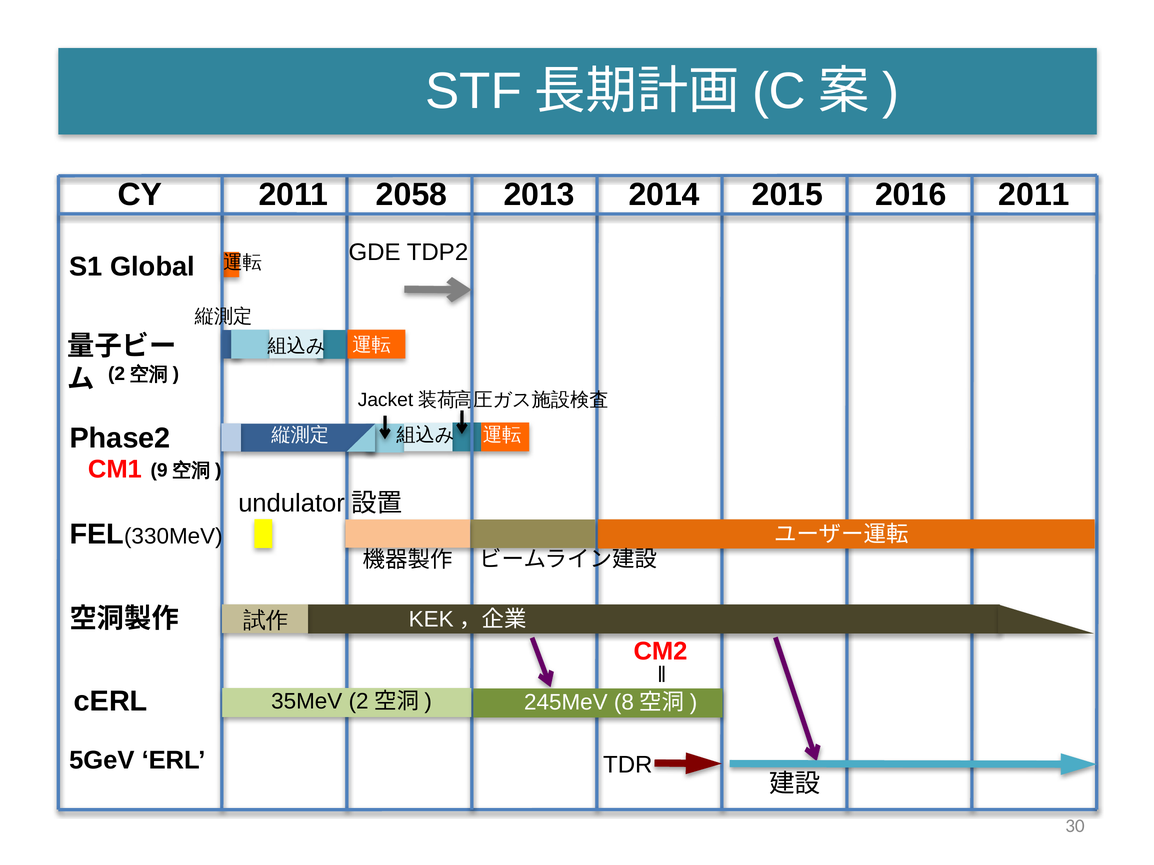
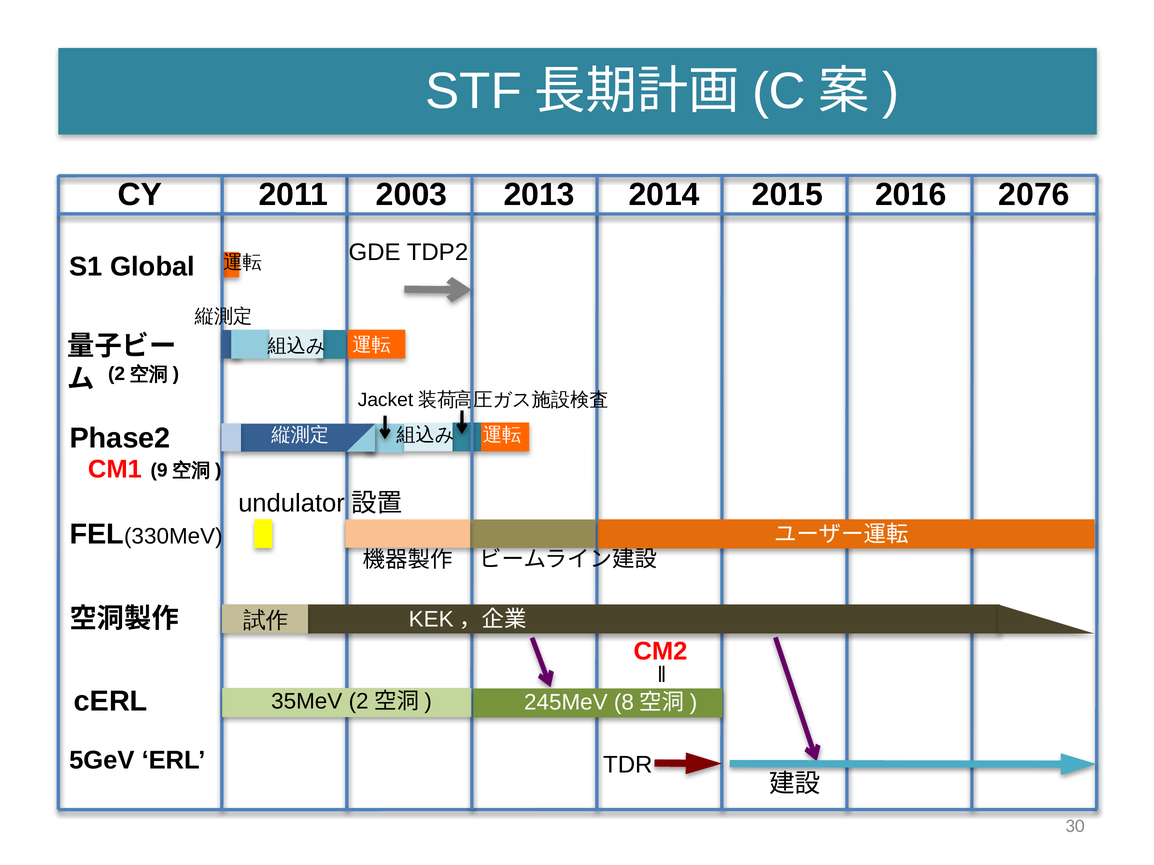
2058: 2058 -> 2003 (412, 195)
2011: 2011 -> 2076 (1034, 195)
